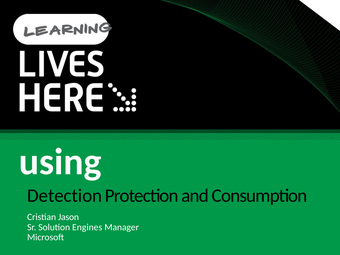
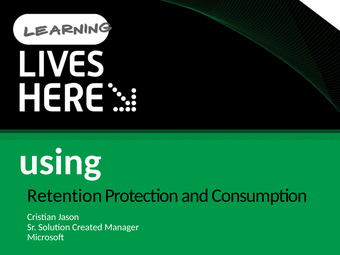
Detection: Detection -> Retention (65, 196)
Engines: Engines -> Created (87, 227)
